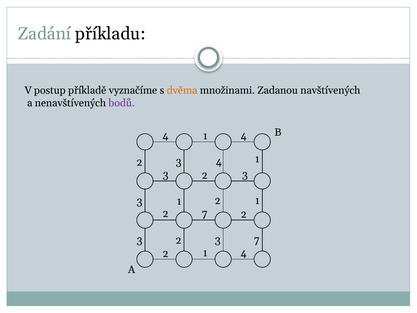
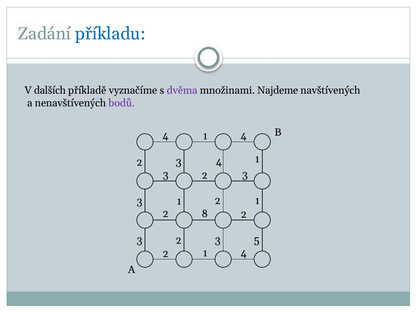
příkladu colour: black -> blue (110, 34)
postup: postup -> dalších (50, 90)
dvěma colour: orange -> purple (182, 90)
Zadanou: Zadanou -> Najdeme (278, 90)
2 7: 7 -> 8 (205, 214)
3 7: 7 -> 5 (257, 240)
